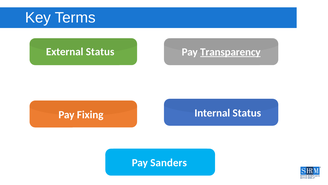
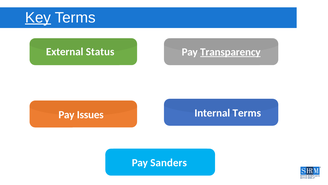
Key underline: none -> present (38, 18)
Internal Status: Status -> Terms (247, 113)
Fixing: Fixing -> Issues (90, 114)
